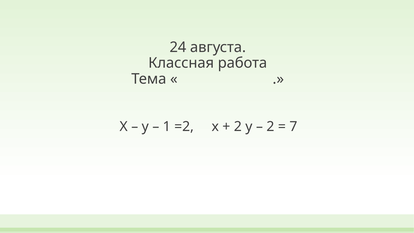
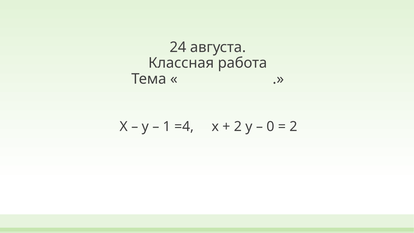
=2: =2 -> =4 (184, 127)
2: 2 -> 0 (270, 127)
7: 7 -> 2 (293, 127)
